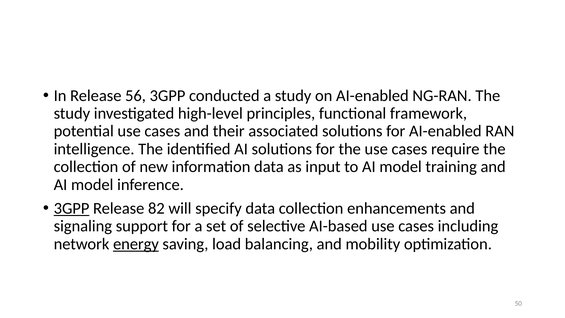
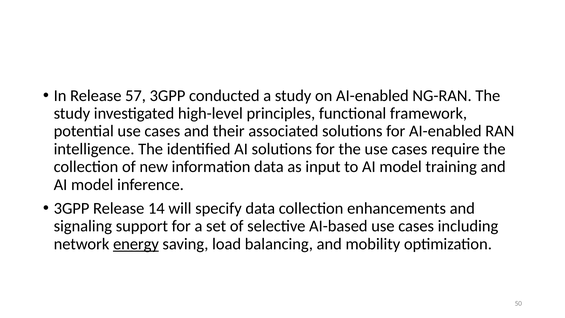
56: 56 -> 57 (136, 96)
3GPP underline: present -> none (72, 208)
82: 82 -> 14 (156, 208)
